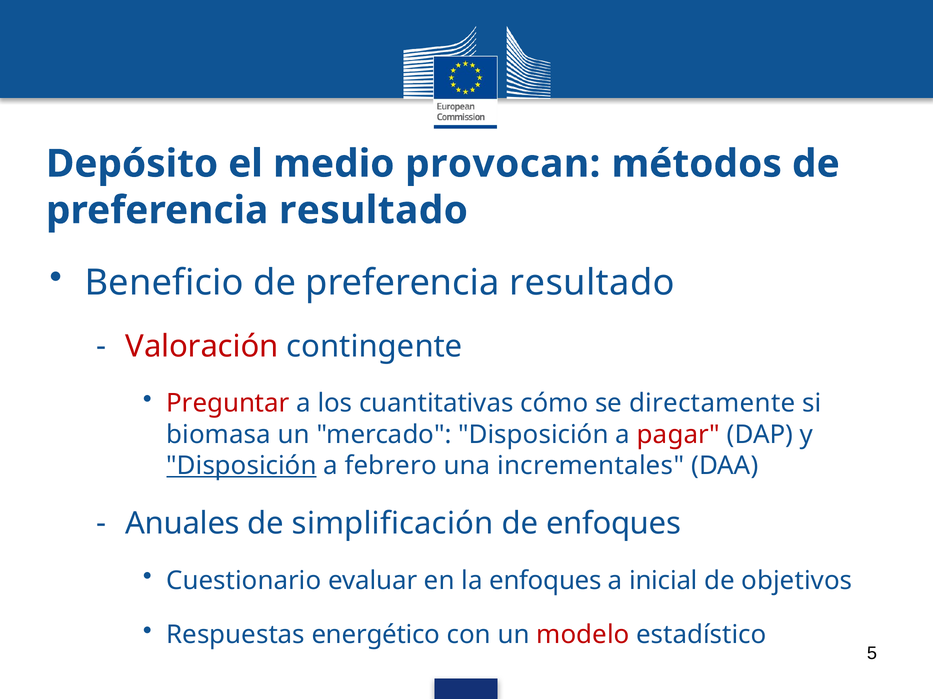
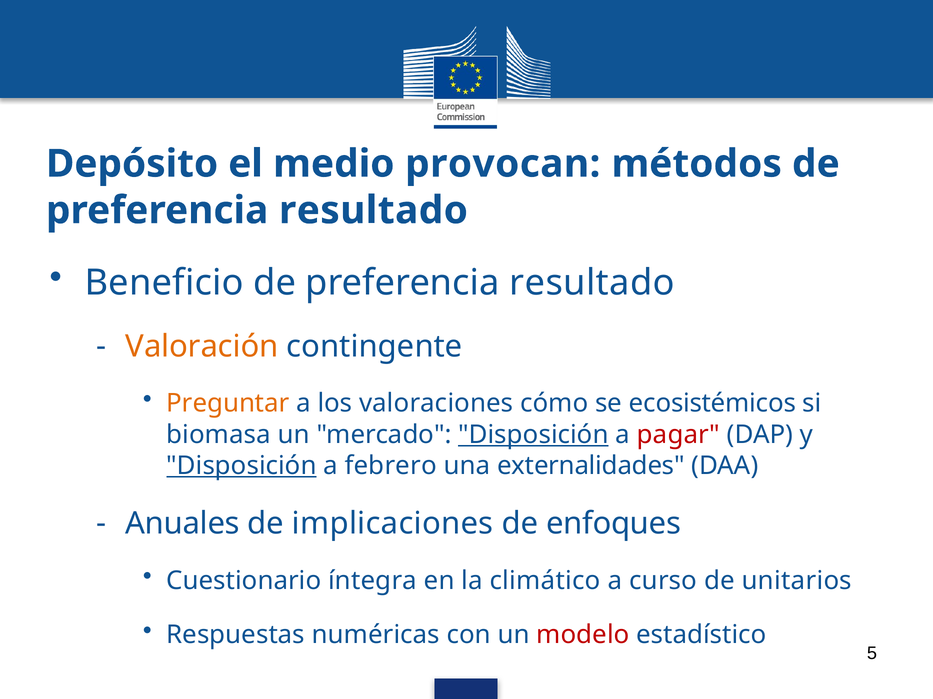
Valoración colour: red -> orange (202, 347)
Preguntar colour: red -> orange (228, 404)
cuantitativas: cuantitativas -> valoraciones (436, 404)
directamente: directamente -> ecosistémicos (712, 404)
Disposición underline: none -> present (533, 435)
incrementales: incrementales -> externalidades (591, 466)
simplificación: simplificación -> implicaciones (393, 524)
evaluar: evaluar -> íntegra (373, 581)
la enfoques: enfoques -> climático (545, 581)
inicial: inicial -> curso (663, 581)
objetivos: objetivos -> unitarios (797, 581)
energético: energético -> numéricas (376, 636)
